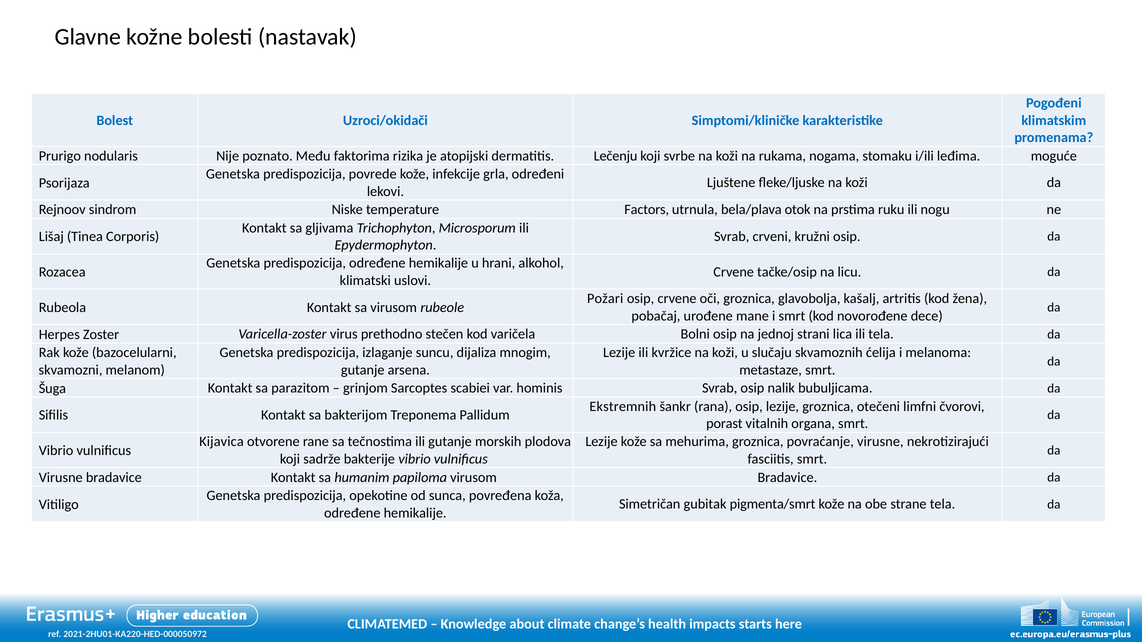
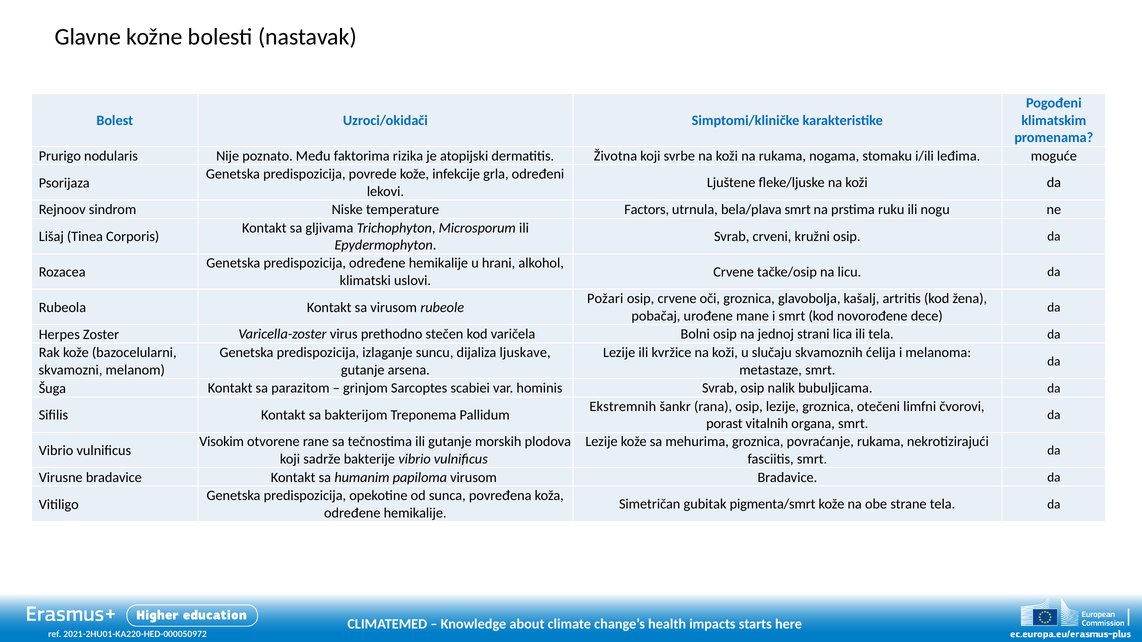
Lečenju: Lečenju -> Životna (615, 156)
bela/plava otok: otok -> smrt (798, 210)
mnogim: mnogim -> ljuskave (525, 353)
Kijavica: Kijavica -> Visokim (222, 442)
povraćanje virusne: virusne -> rukama (880, 442)
